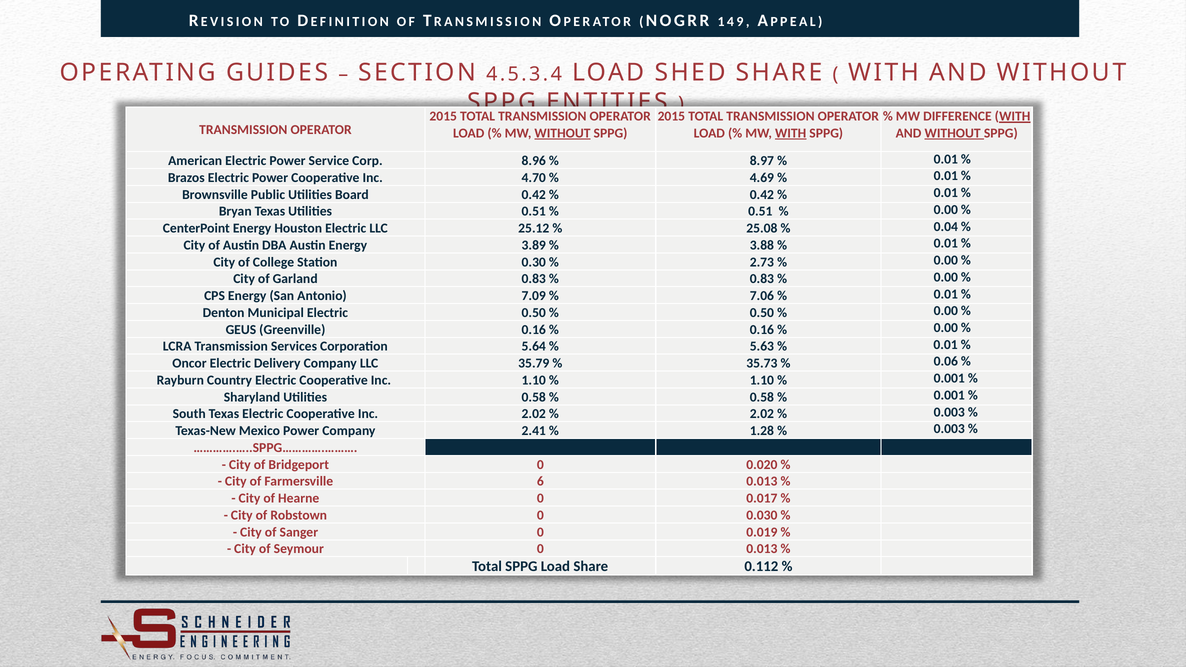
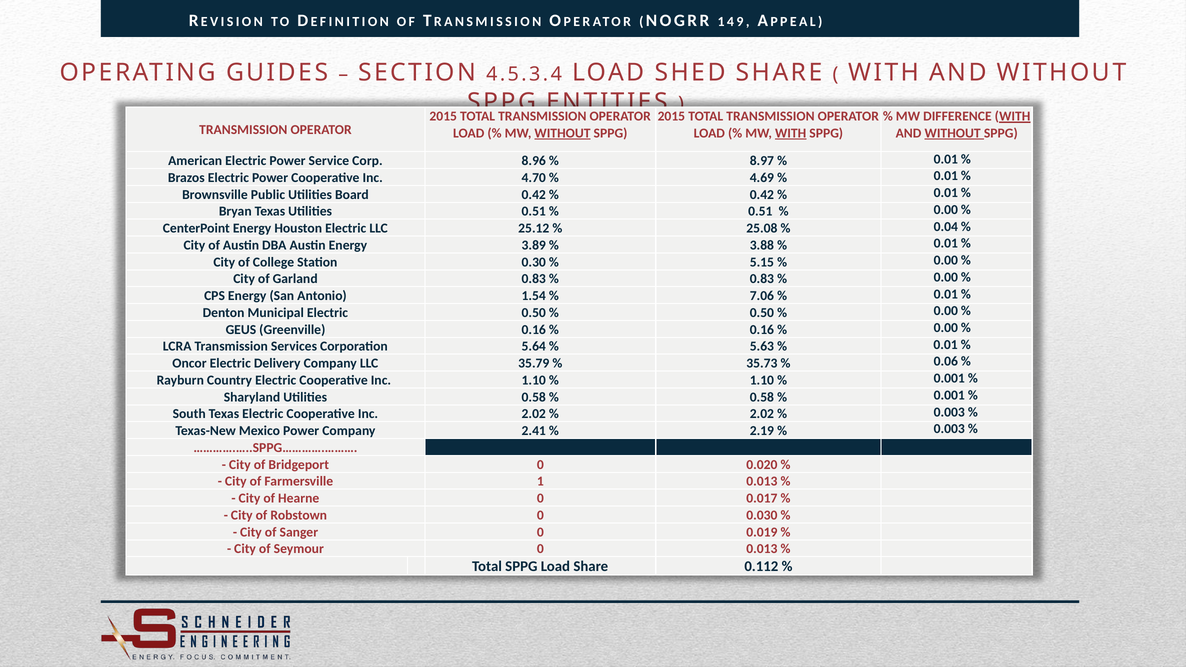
2.73: 2.73 -> 5.15 (762, 262)
7.09: 7.09 -> 1.54 (534, 296)
1.28: 1.28 -> 2.19 (762, 431)
6: 6 -> 1 (540, 482)
